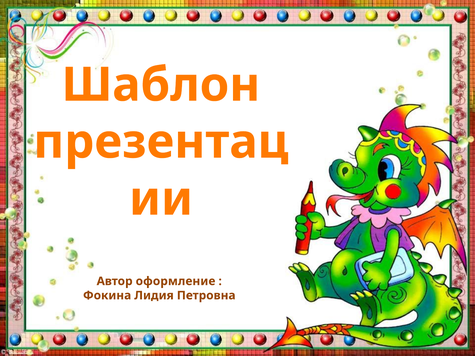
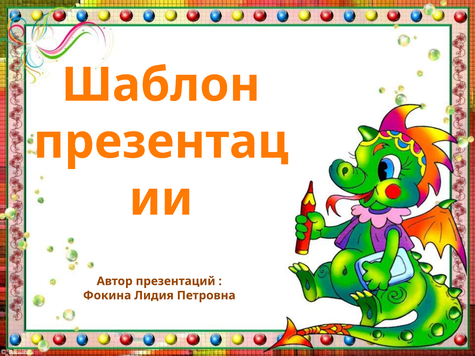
оформление: оформление -> презентаций (176, 281)
